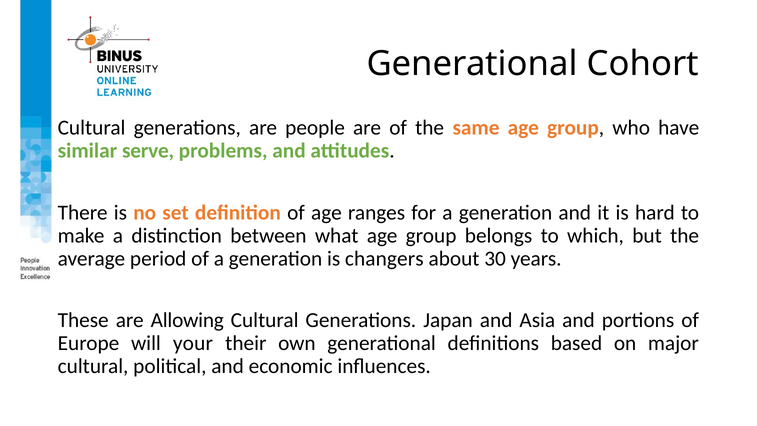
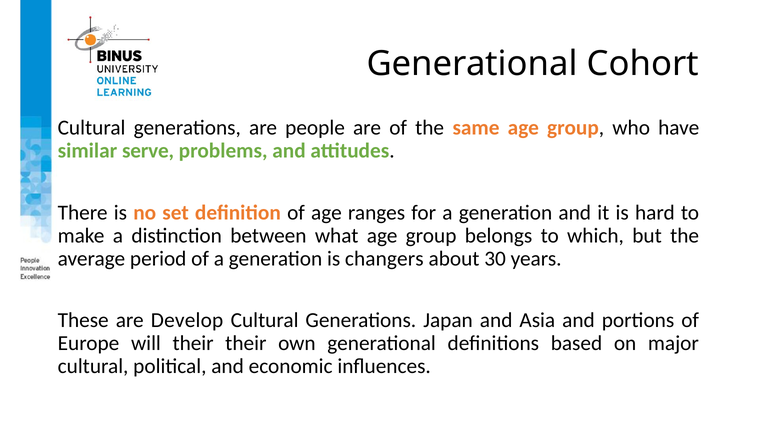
Allowing: Allowing -> Develop (187, 320)
will your: your -> their (193, 343)
